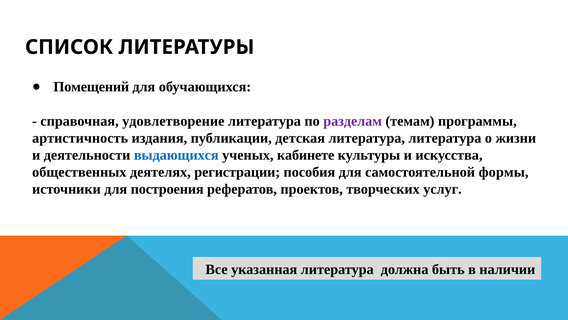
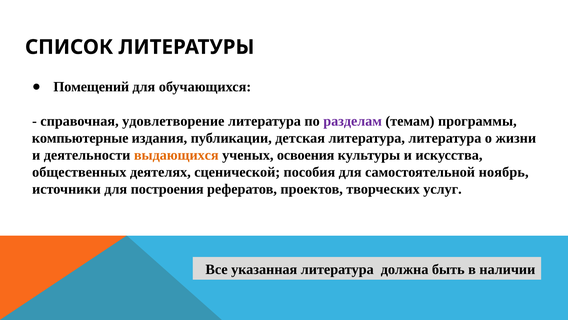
артистичность: артистичность -> компьютерные (80, 138)
выдающихся colour: blue -> orange (176, 155)
кабинете: кабинете -> освоения (306, 155)
регистрации: регистрации -> сценической (237, 172)
формы: формы -> ноябрь (504, 172)
